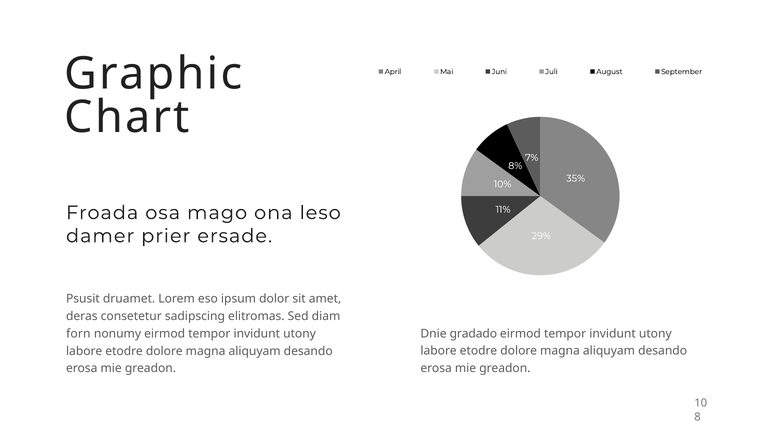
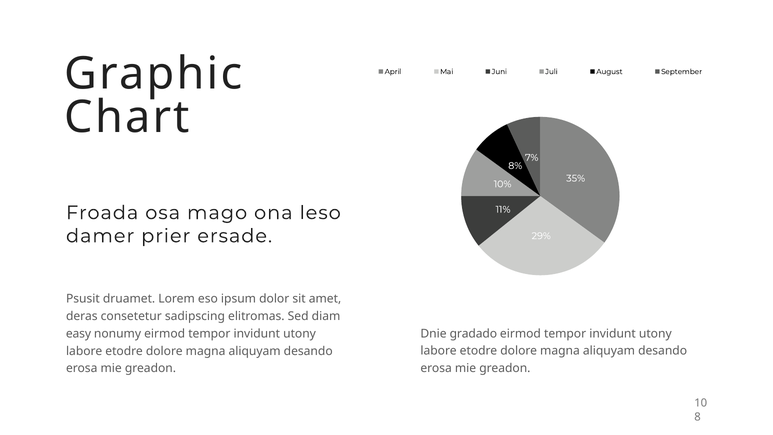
forn: forn -> easy (78, 333)
